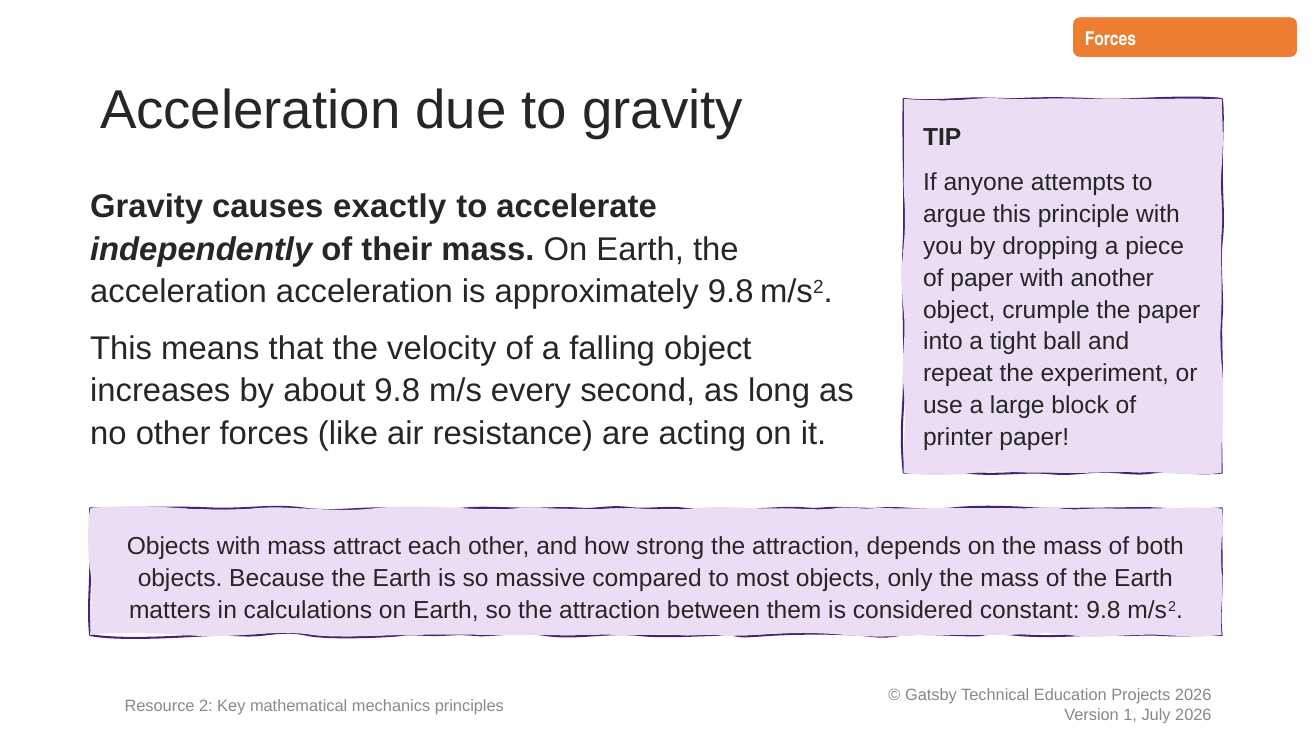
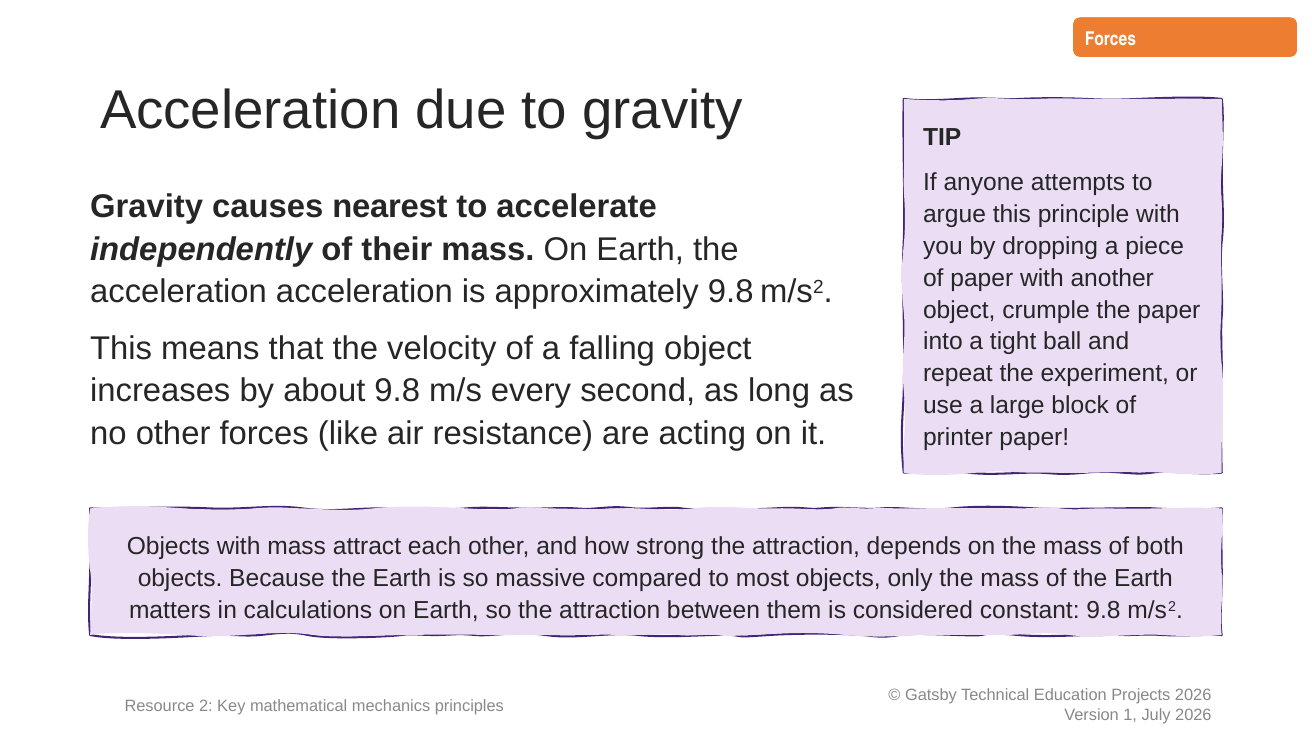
exactly: exactly -> nearest (390, 207)
